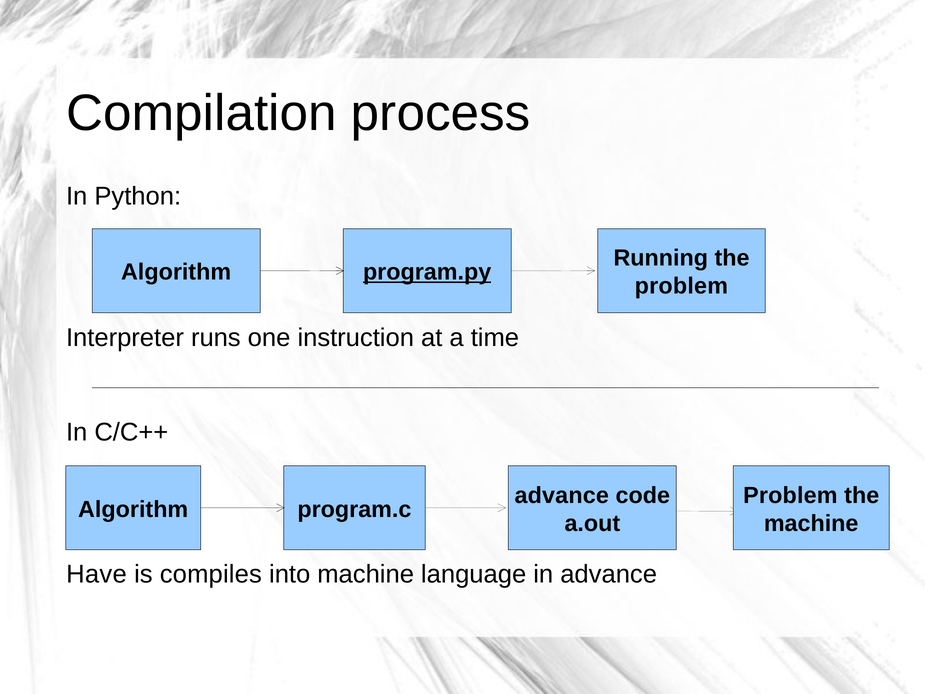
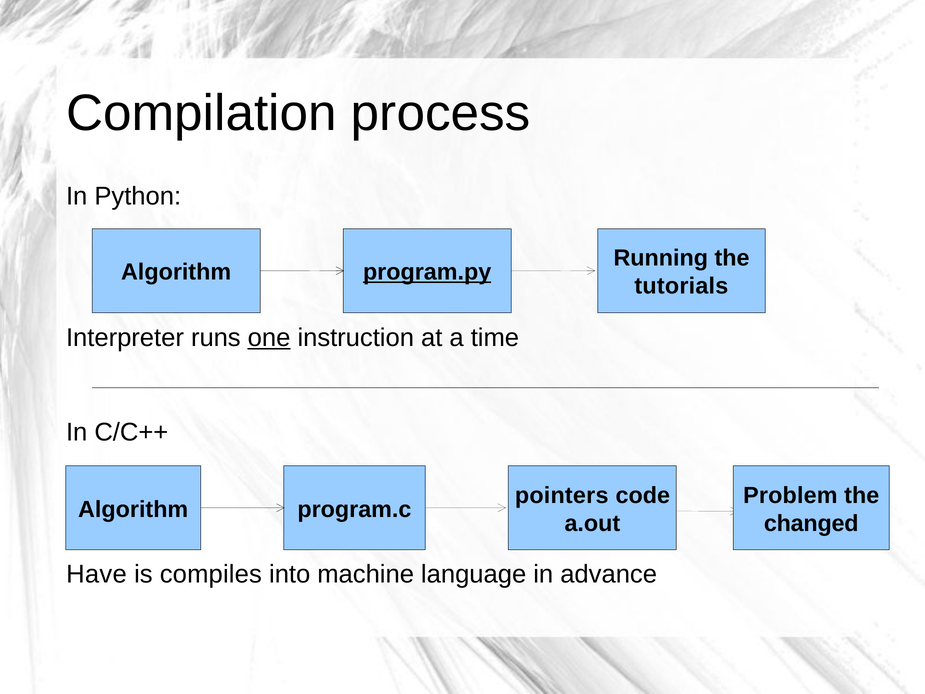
problem: problem -> tutorials (681, 286)
one underline: none -> present (269, 338)
advance: advance -> pointers (562, 495)
machine: machine -> changed (811, 523)
